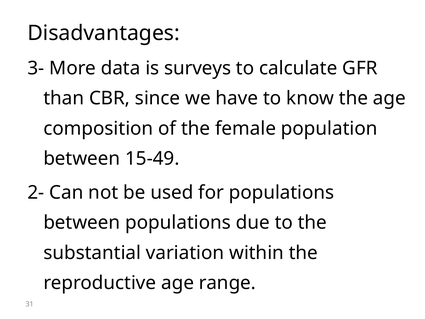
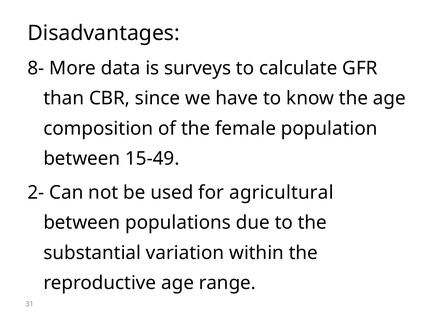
3-: 3- -> 8- (36, 68)
for populations: populations -> agricultural (281, 192)
